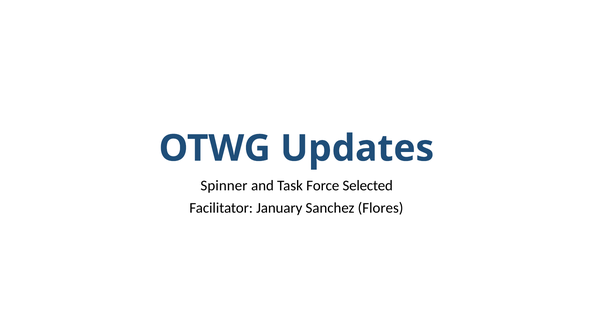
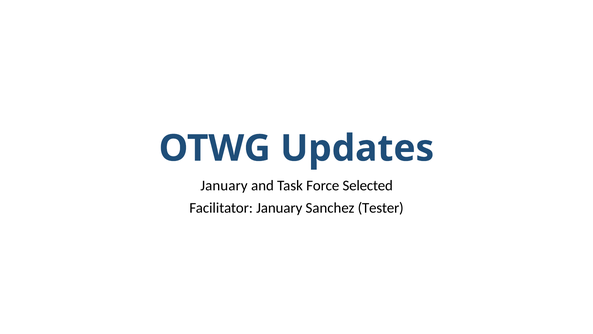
Spinner: Spinner -> January (224, 185)
Flores: Flores -> Tester (381, 208)
